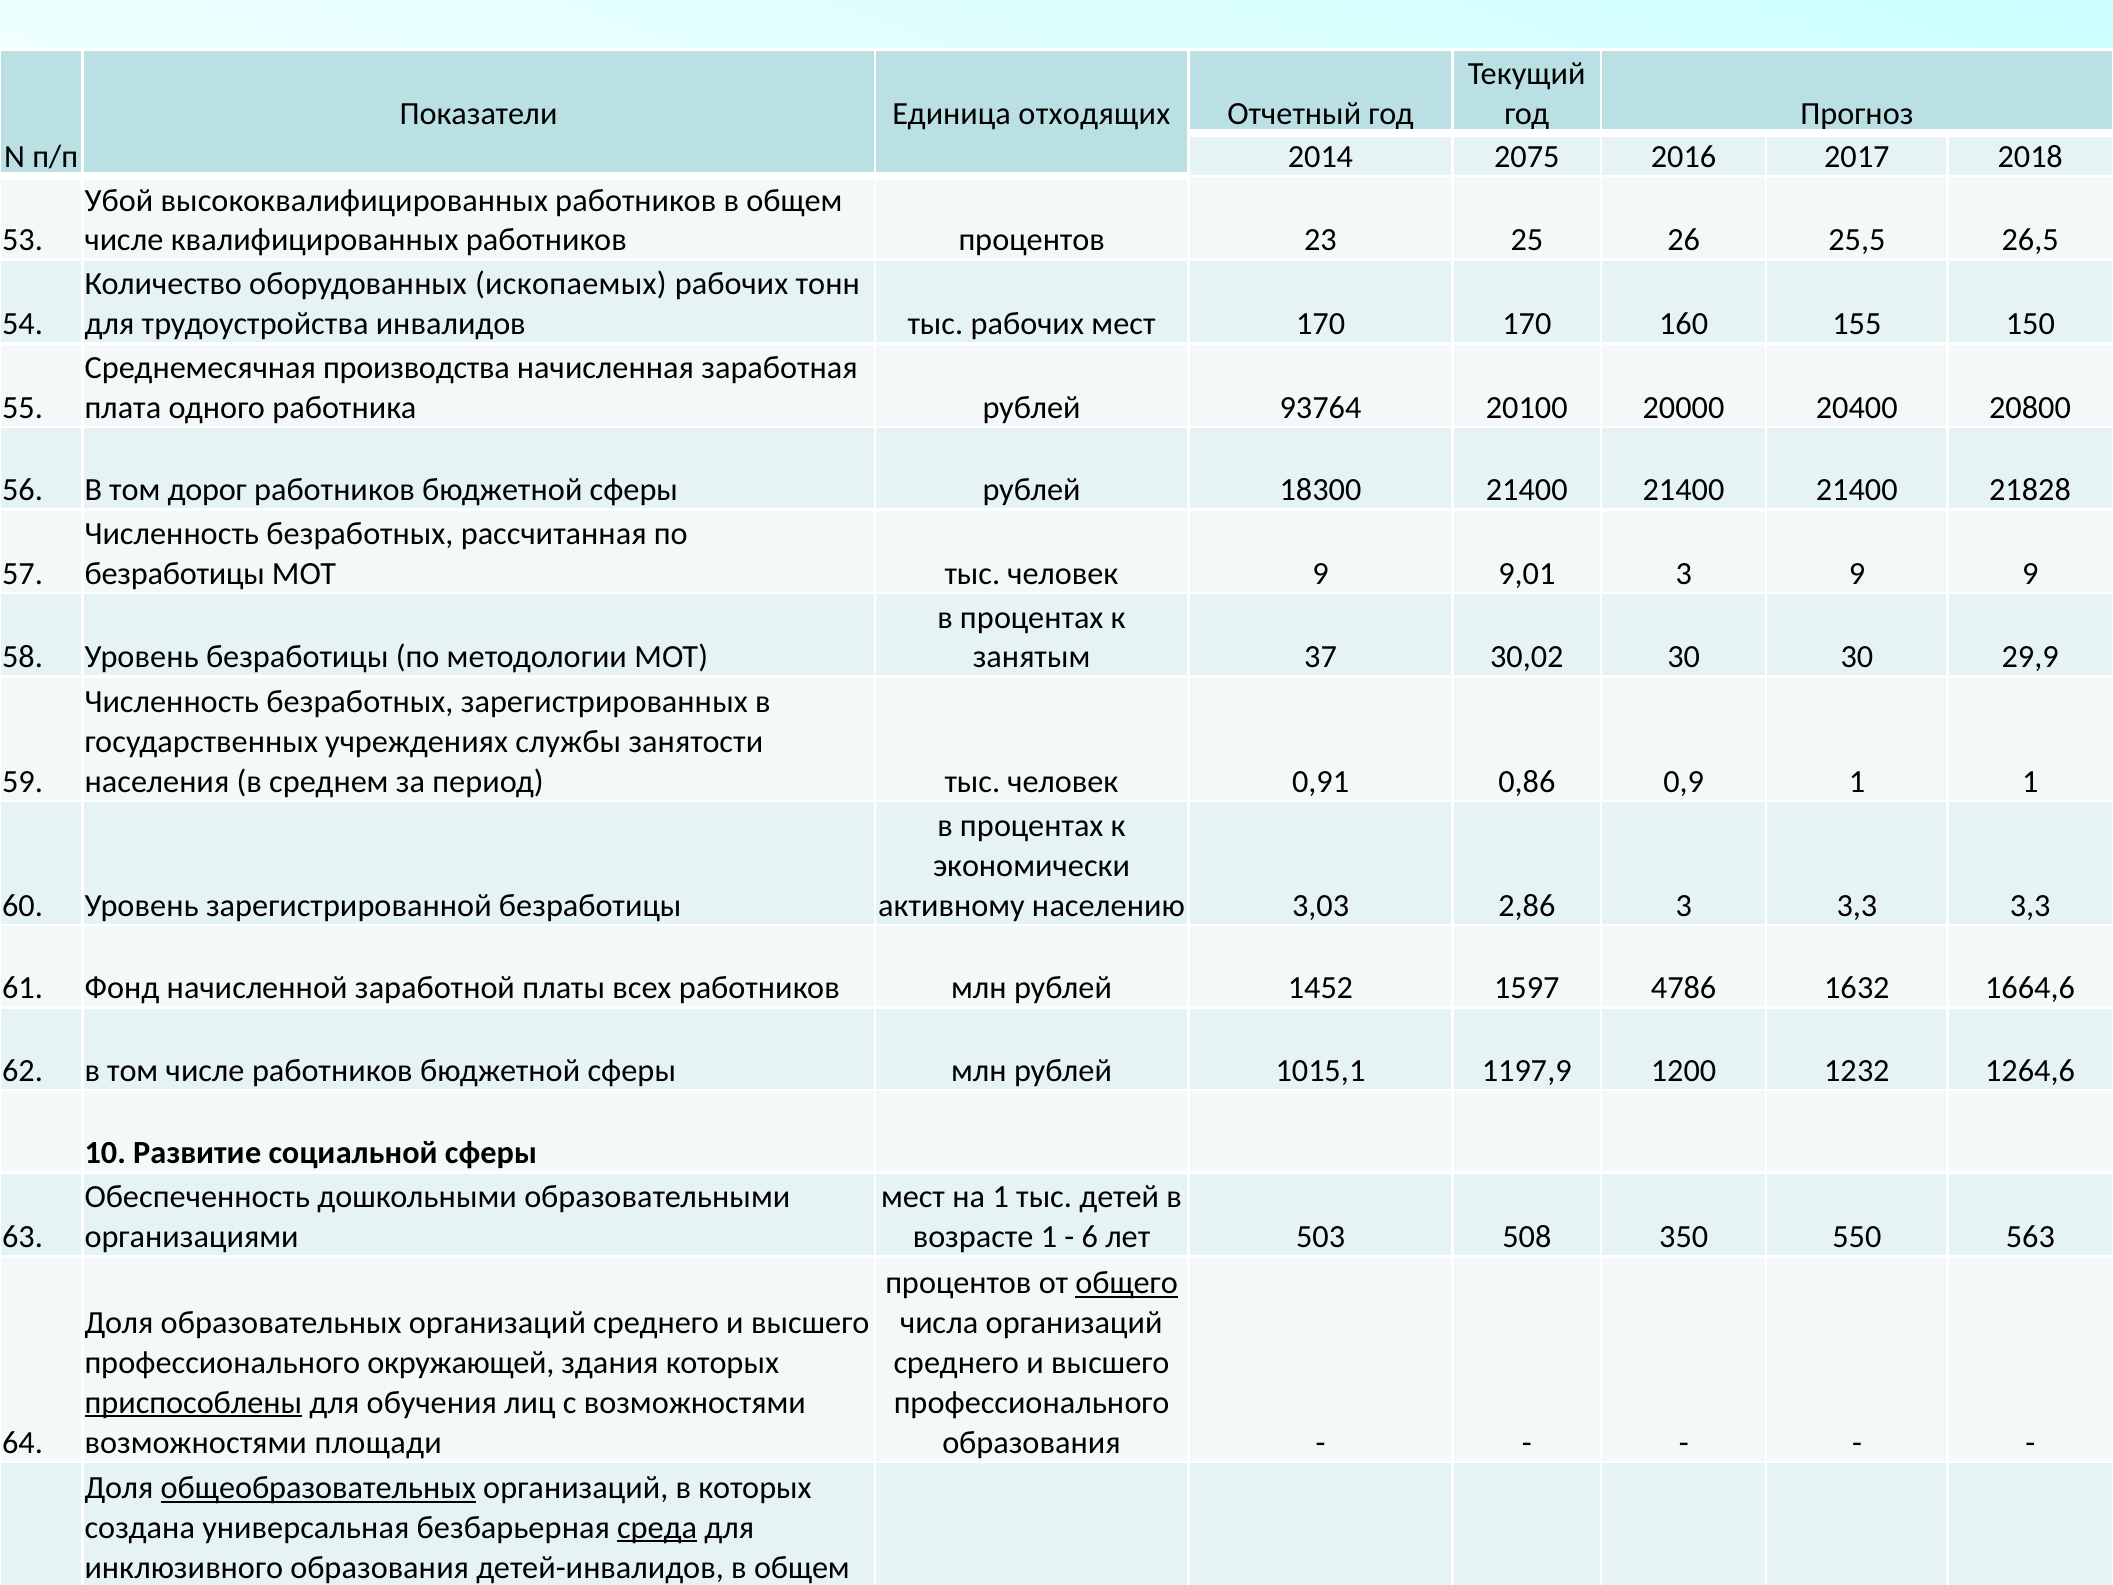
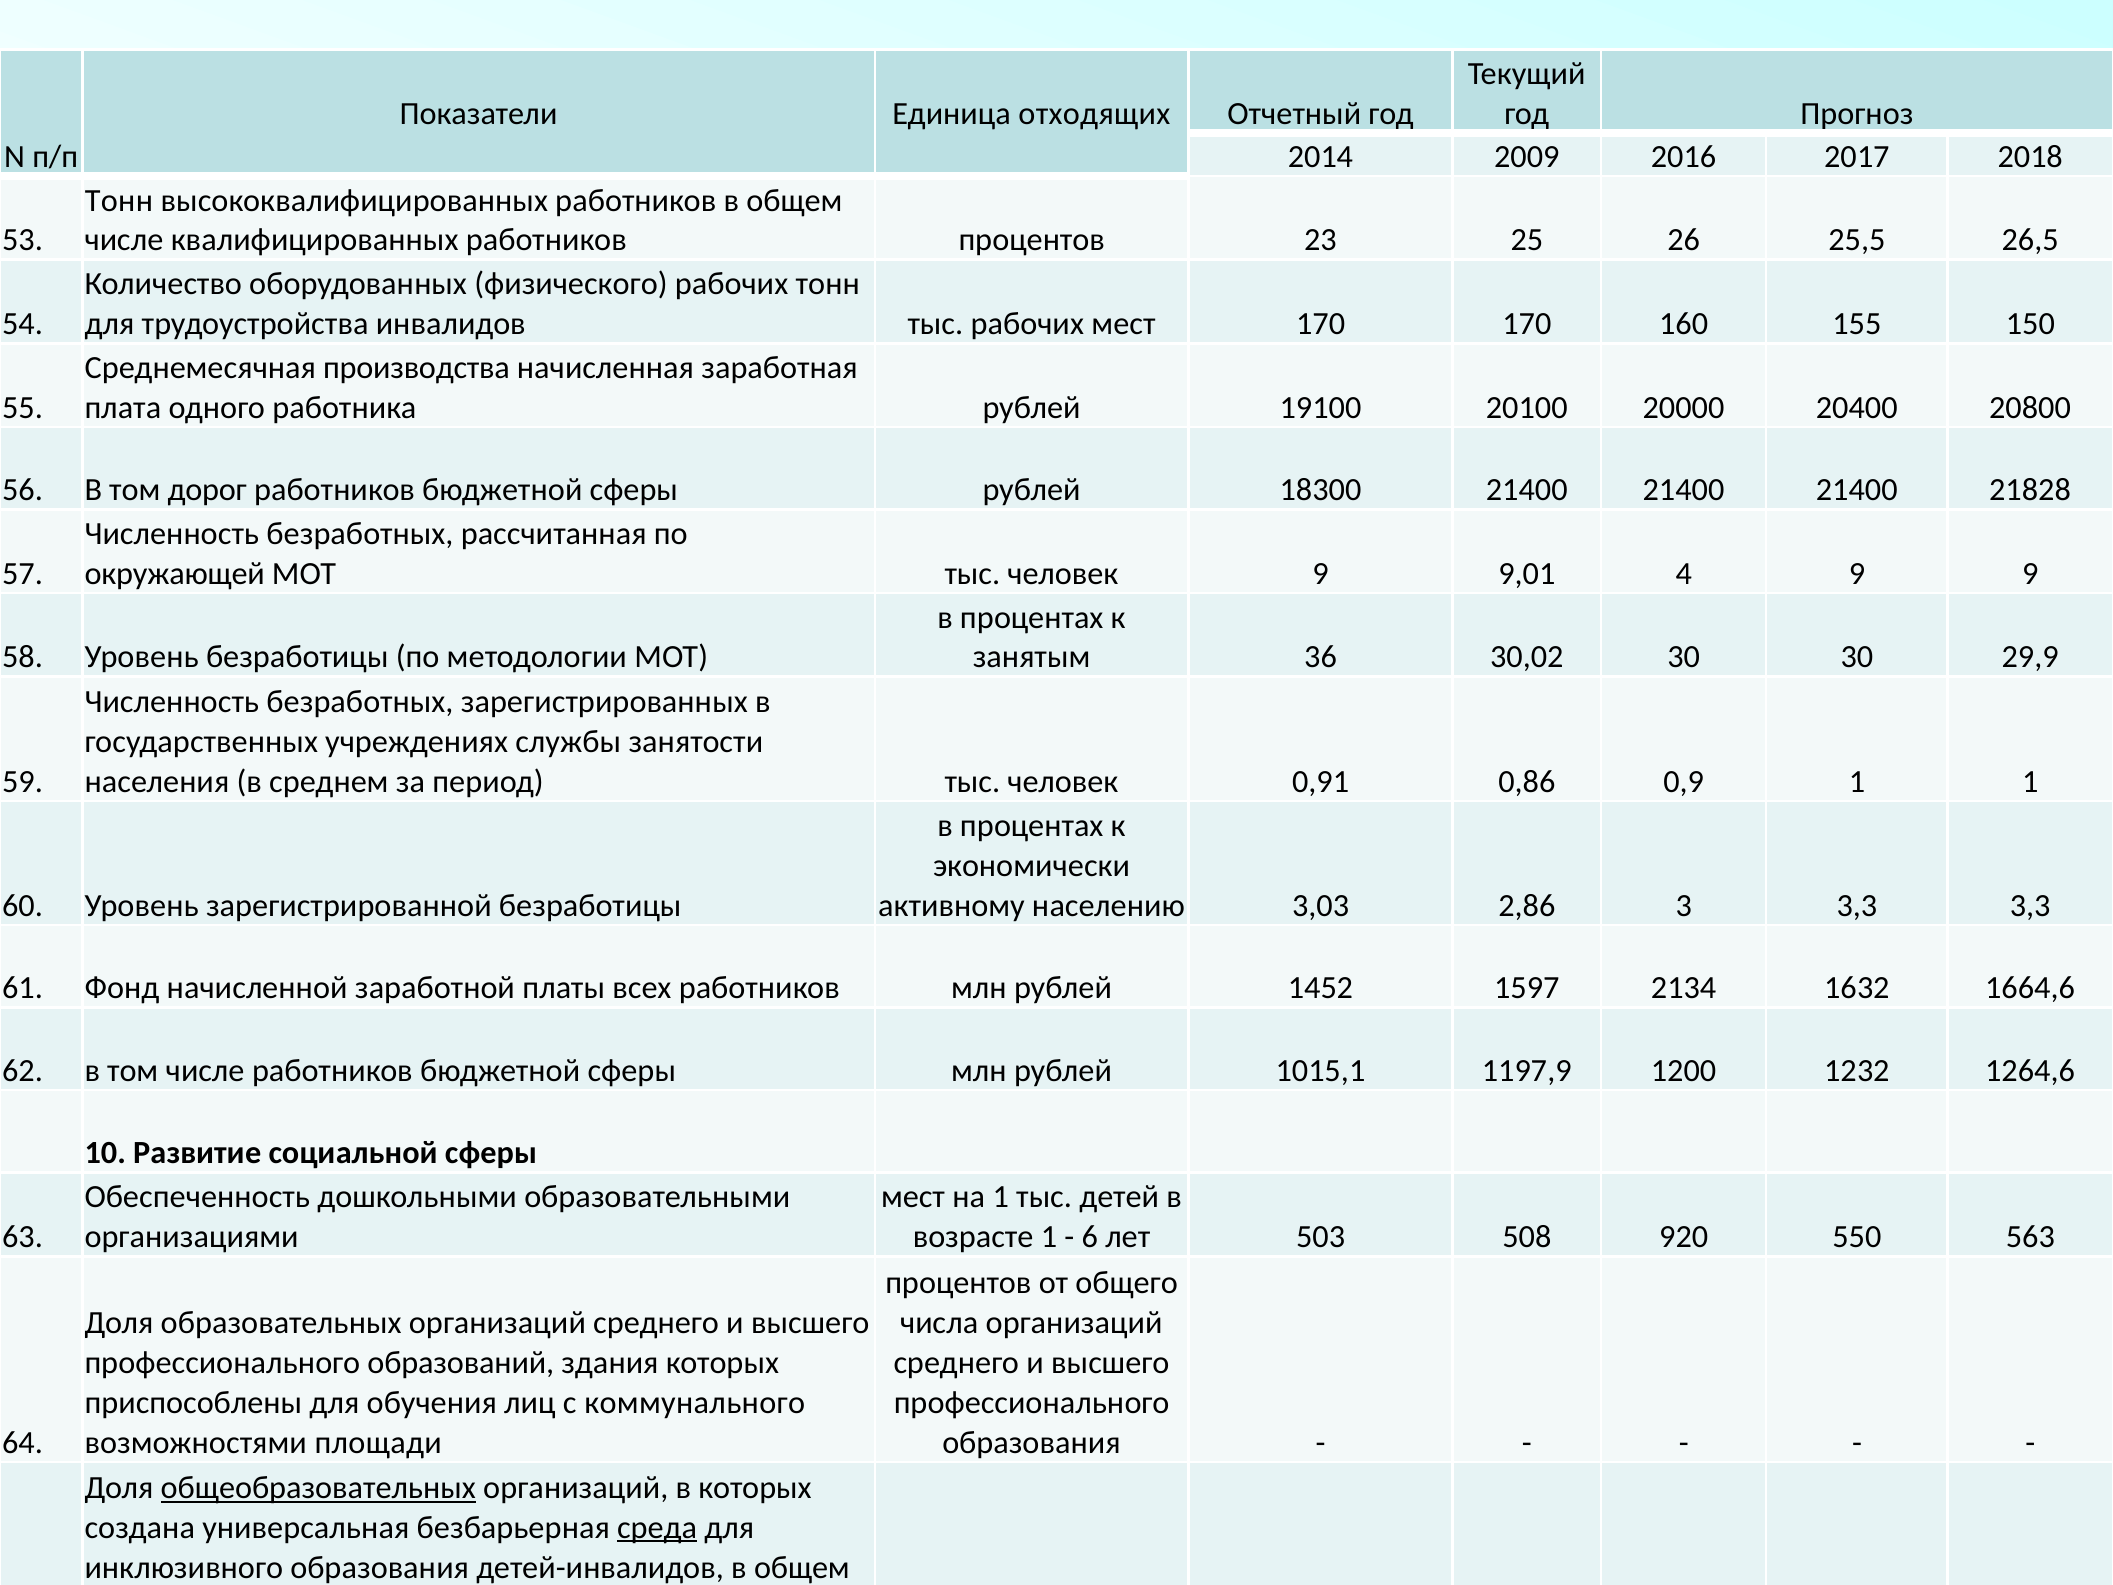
2075: 2075 -> 2009 (1527, 157)
Убой: Убой -> Тонн (119, 200)
ископаемых: ископаемых -> физического (571, 284)
93764: 93764 -> 19100 (1320, 407)
безработицы: безработицы -> окружающей (175, 574)
9,01 3: 3 -> 4 (1684, 574)
37: 37 -> 36 (1321, 657)
4786: 4786 -> 2134 (1684, 988)
350: 350 -> 920 (1684, 1237)
общего underline: present -> none (1127, 1283)
окружающей: окружающей -> образований (461, 1362)
приспособлены underline: present -> none (193, 1402)
с возможностями: возможностями -> коммунального (695, 1402)
